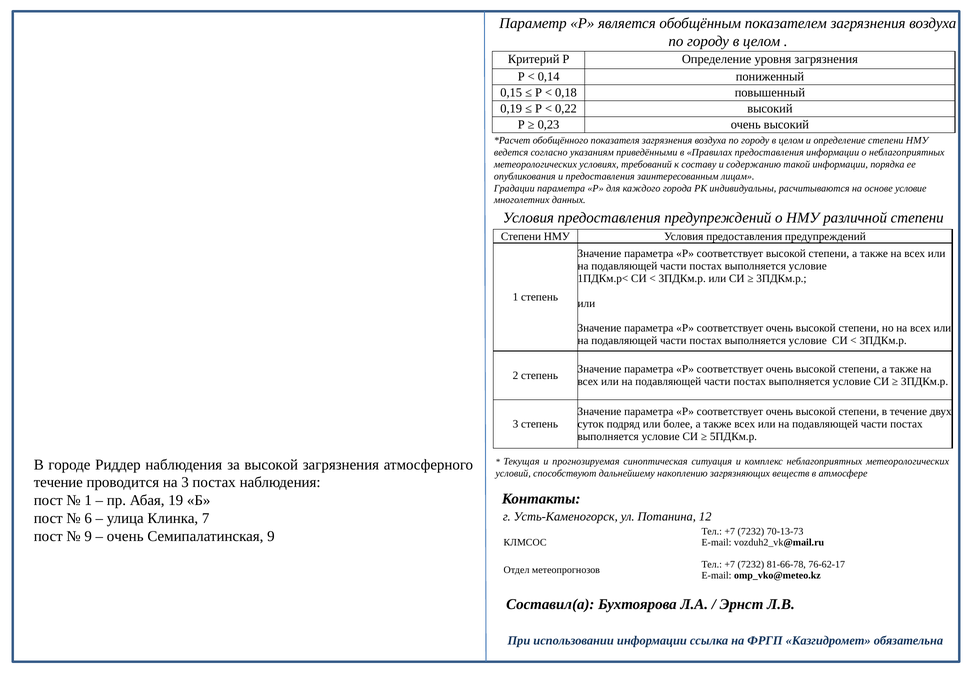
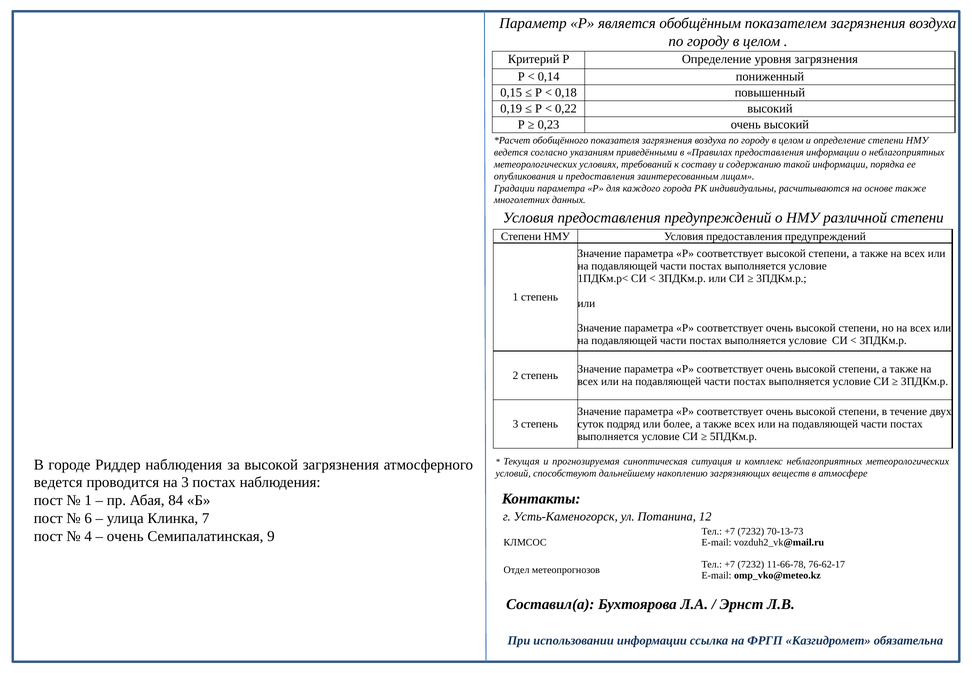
основе условие: условие -> также (911, 188)
течение: течение -> ведется (58, 482)
19: 19 -> 84 (176, 500)
9: 9 -> 4 (88, 536)
81-66-78: 81-66-78 -> 11-66-78 (786, 564)
